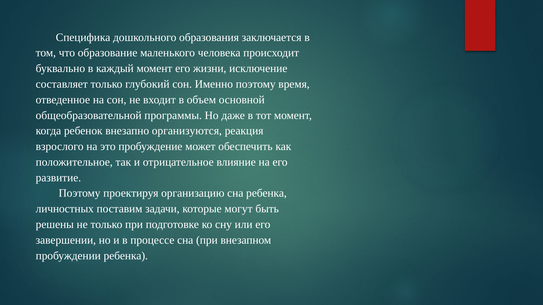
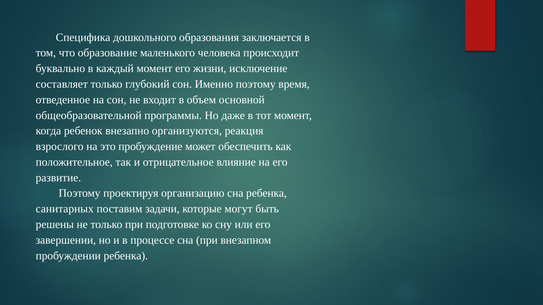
личностных: личностных -> санитарных (65, 209)
